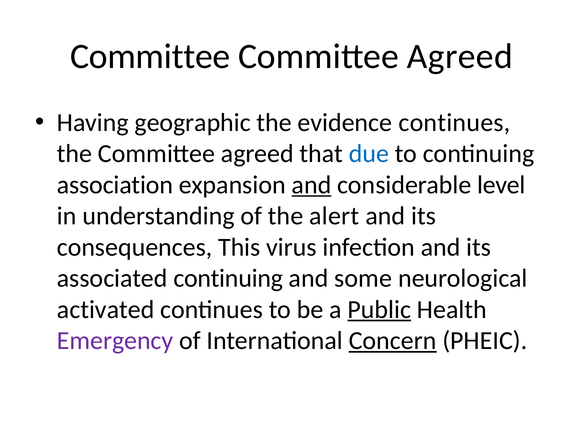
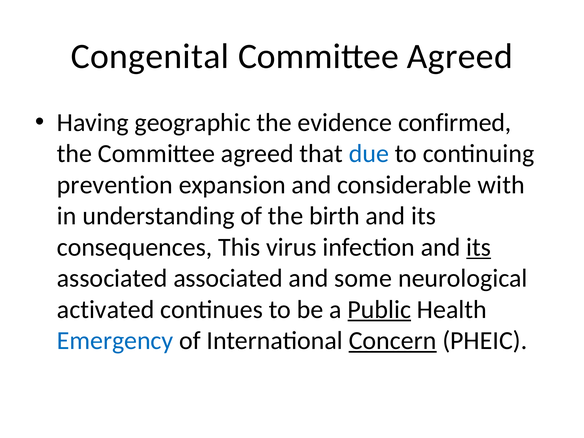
Committee: Committee -> Congenital (150, 57)
evidence continues: continues -> confirmed (455, 123)
association: association -> prevention (115, 185)
and underline: present -> none (311, 185)
level: level -> with (501, 185)
alert: alert -> birth (334, 216)
its underline: none -> present (479, 247)
associated continuing: continuing -> associated (228, 278)
Emergency colour: purple -> blue (115, 341)
